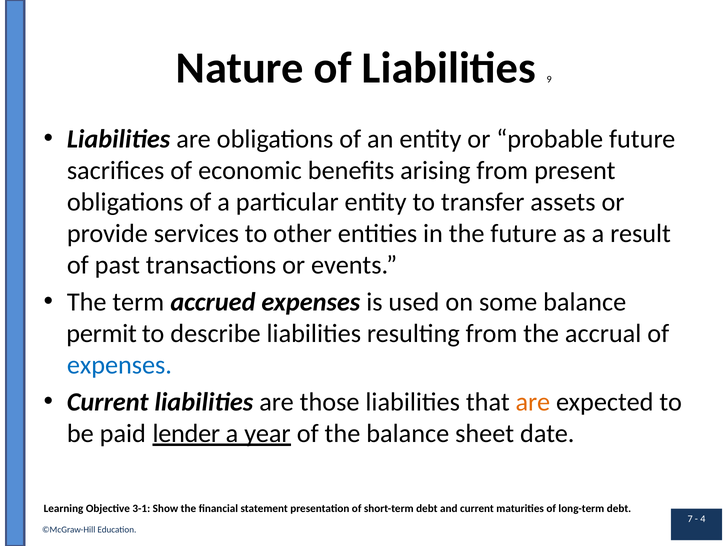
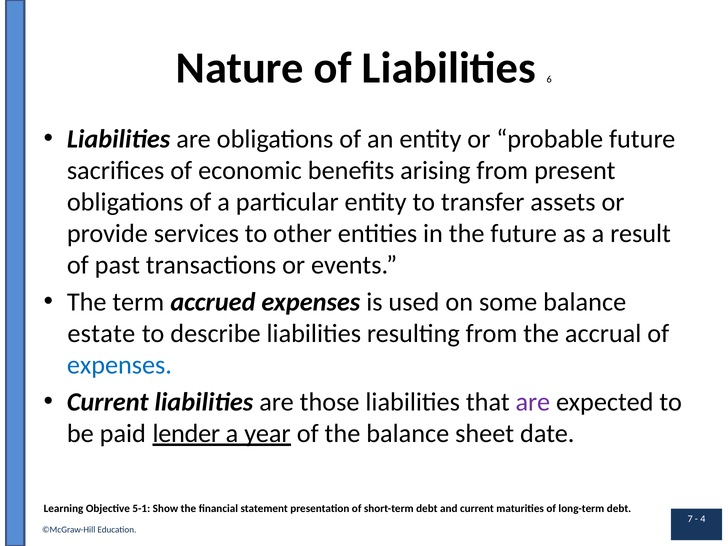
9: 9 -> 6 (549, 79)
permit: permit -> estate (101, 334)
are colour: orange -> purple (533, 402)
3-1: 3-1 -> 5-1 (141, 509)
